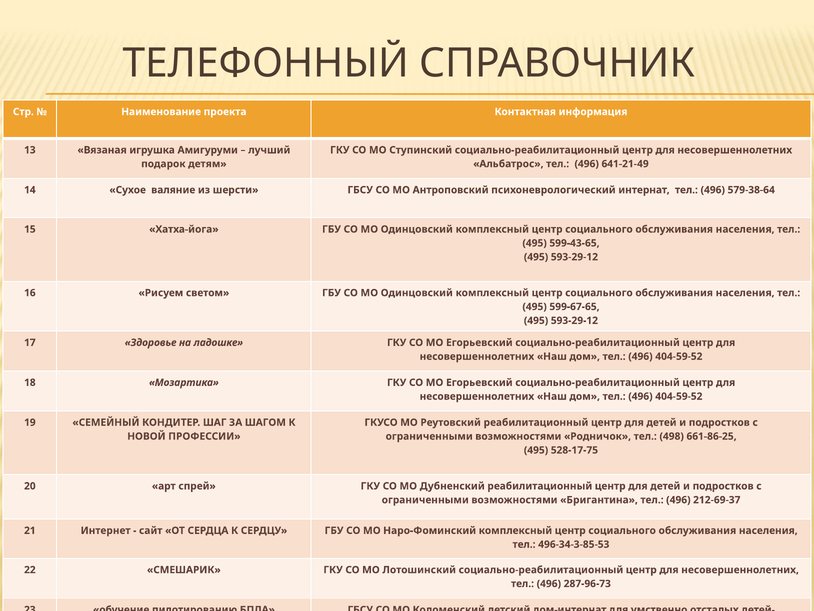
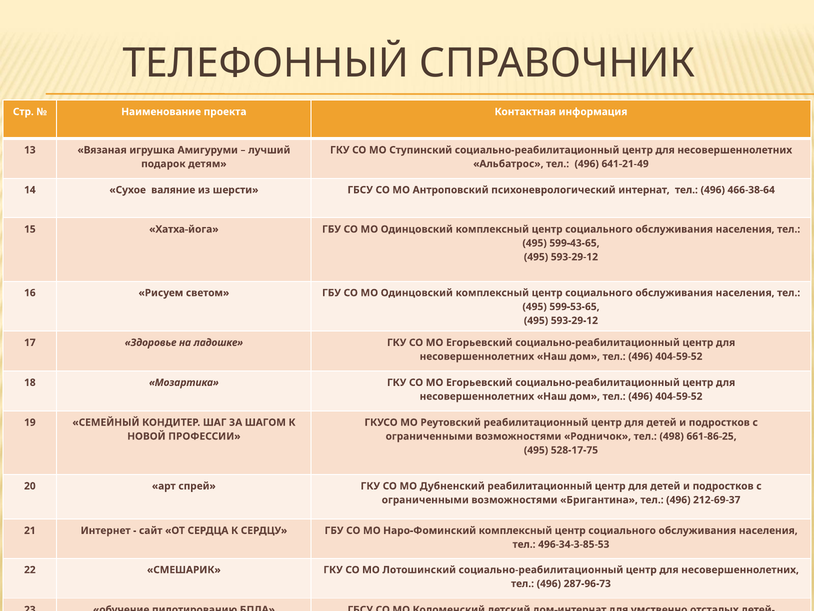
579-38-64: 579-38-64 -> 466-38-64 (751, 190)
599-67-65: 599-67-65 -> 599-53-65 (574, 306)
